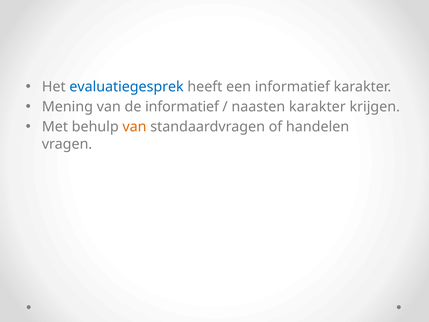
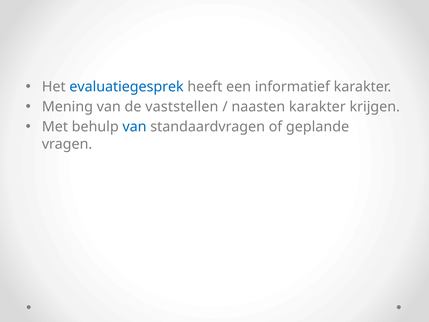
de informatief: informatief -> vaststellen (182, 107)
van colour: orange -> blue (134, 127)
handelen: handelen -> geplande (318, 127)
